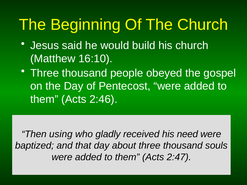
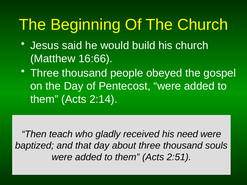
16:10: 16:10 -> 16:66 (96, 59)
2:46: 2:46 -> 2:14 (103, 99)
using: using -> teach (61, 134)
2:47: 2:47 -> 2:51 (179, 157)
